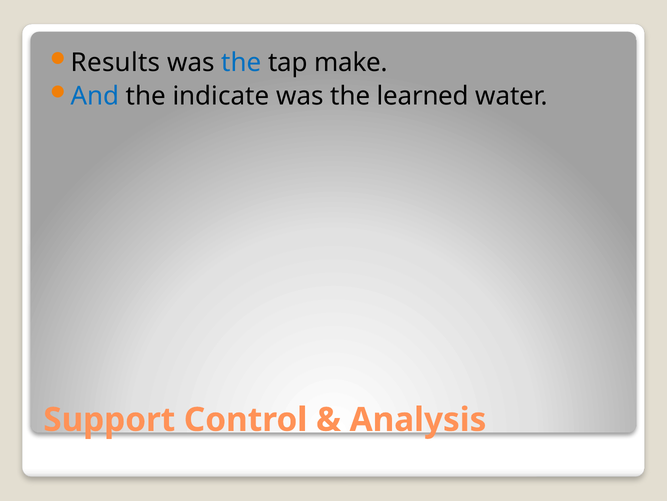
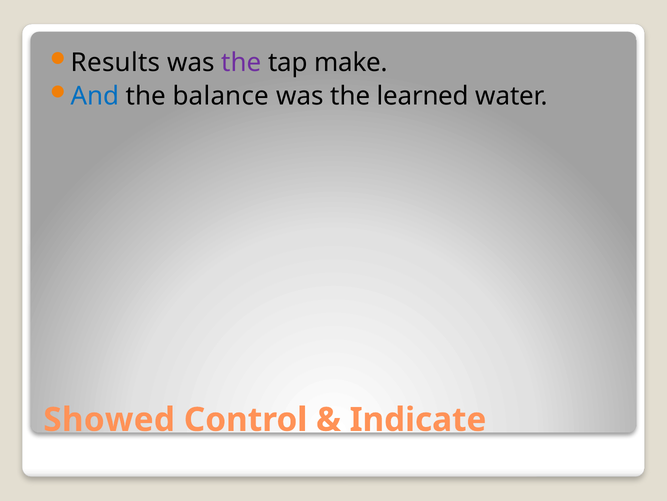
the colour: blue -> purple (241, 63)
indicate: indicate -> balance (221, 96)
Support: Support -> Showed (109, 419)
Analysis: Analysis -> Indicate (418, 419)
